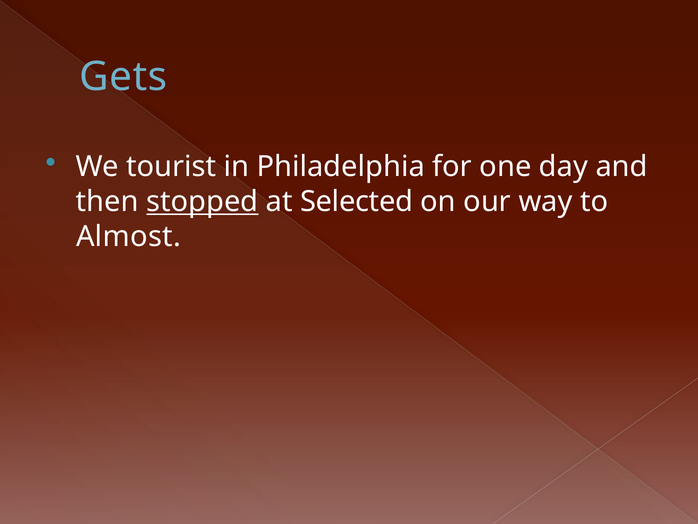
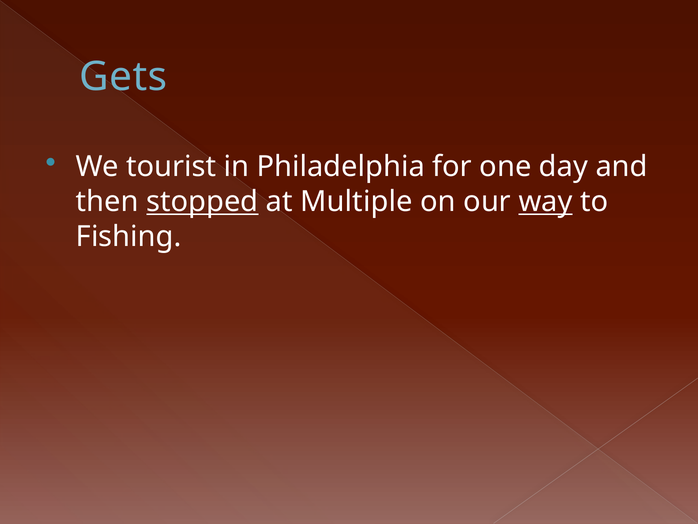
Selected: Selected -> Multiple (356, 202)
way underline: none -> present (546, 202)
Almost: Almost -> Fishing (129, 236)
